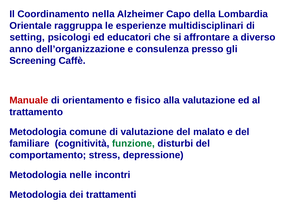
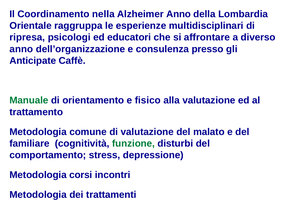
Alzheimer Capo: Capo -> Anno (179, 14)
setting: setting -> ripresa (27, 37)
Screening: Screening -> Anticipate (33, 61)
Manuale colour: red -> green (29, 100)
nelle: nelle -> corsi (81, 175)
